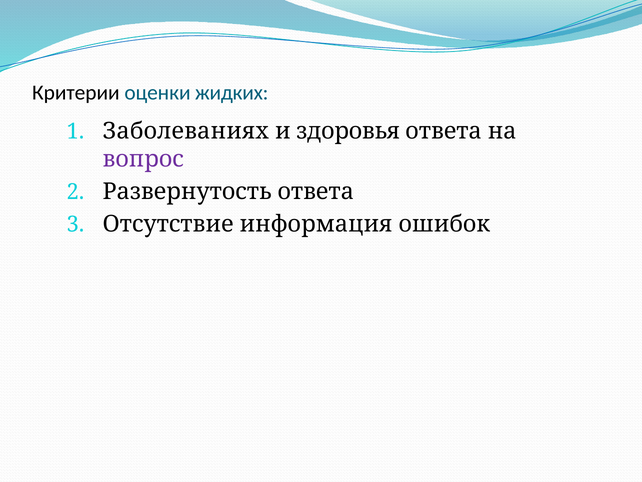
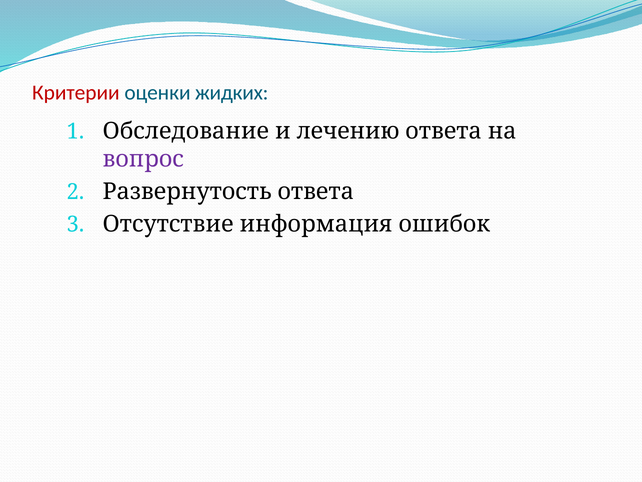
Критерии colour: black -> red (76, 93)
Заболеваниях: Заболеваниях -> Обследование (186, 131)
здоровья: здоровья -> лечению (348, 131)
